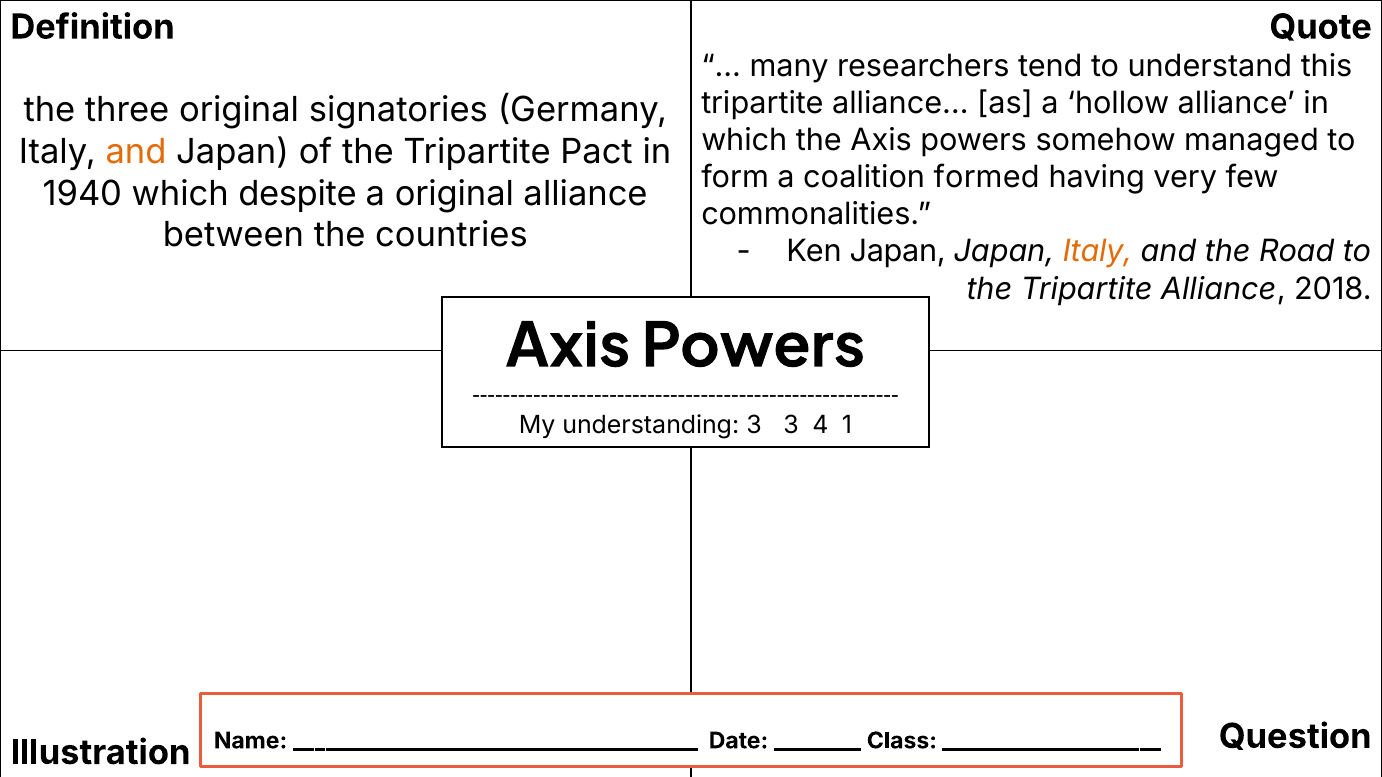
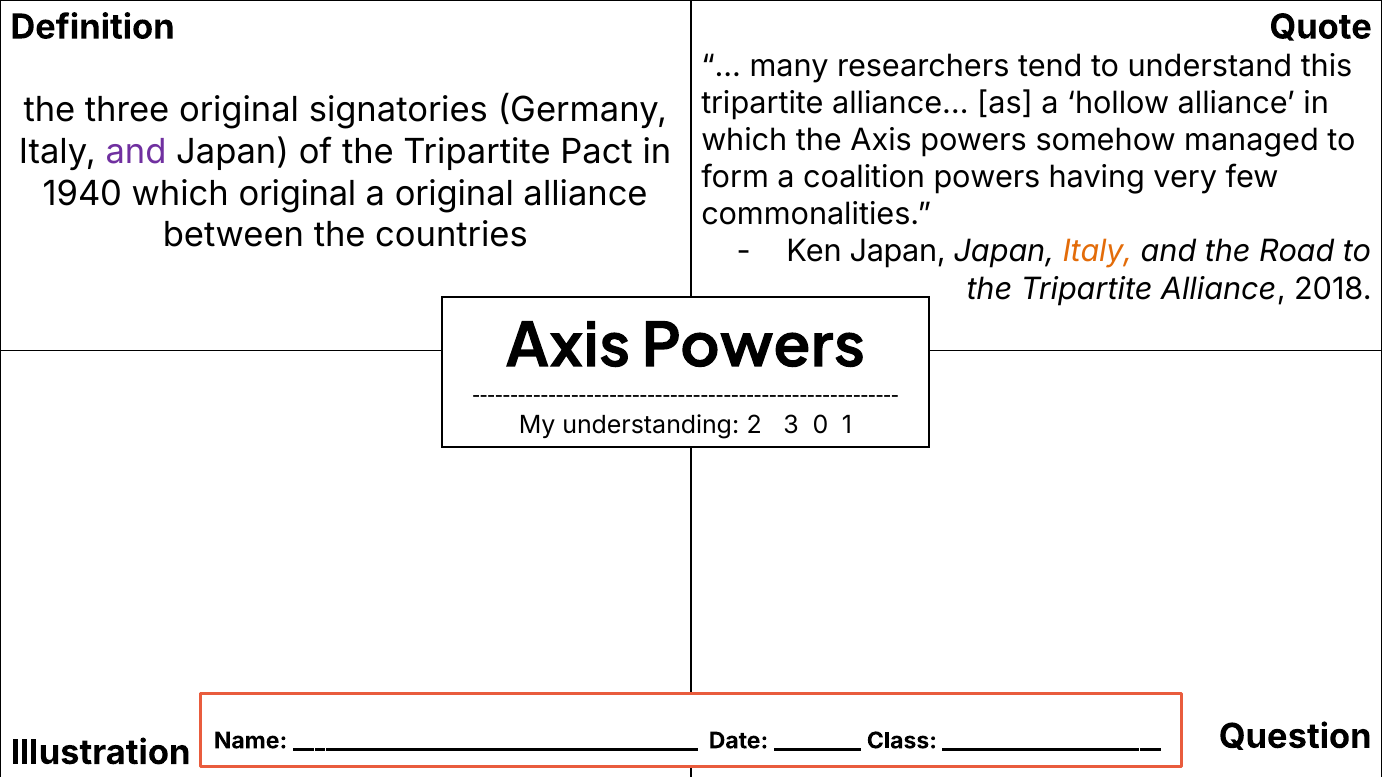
and colour: orange -> purple (136, 152)
coalition formed: formed -> powers (987, 178)
which despite: despite -> original (297, 194)
understanding 3: 3 -> 2 (754, 426)
4: 4 -> 0 (821, 426)
